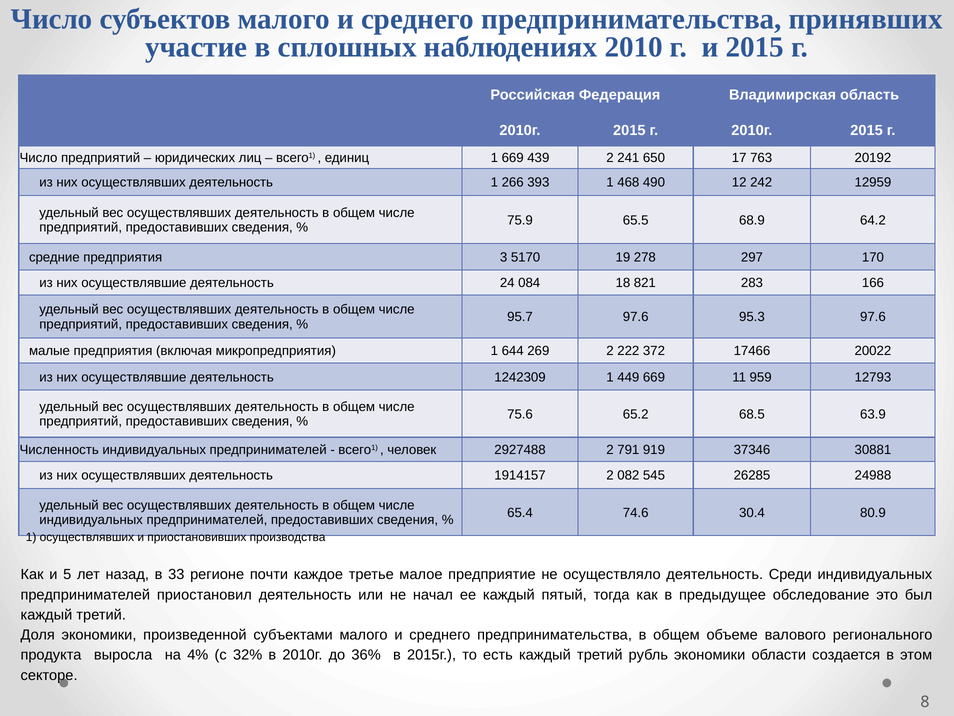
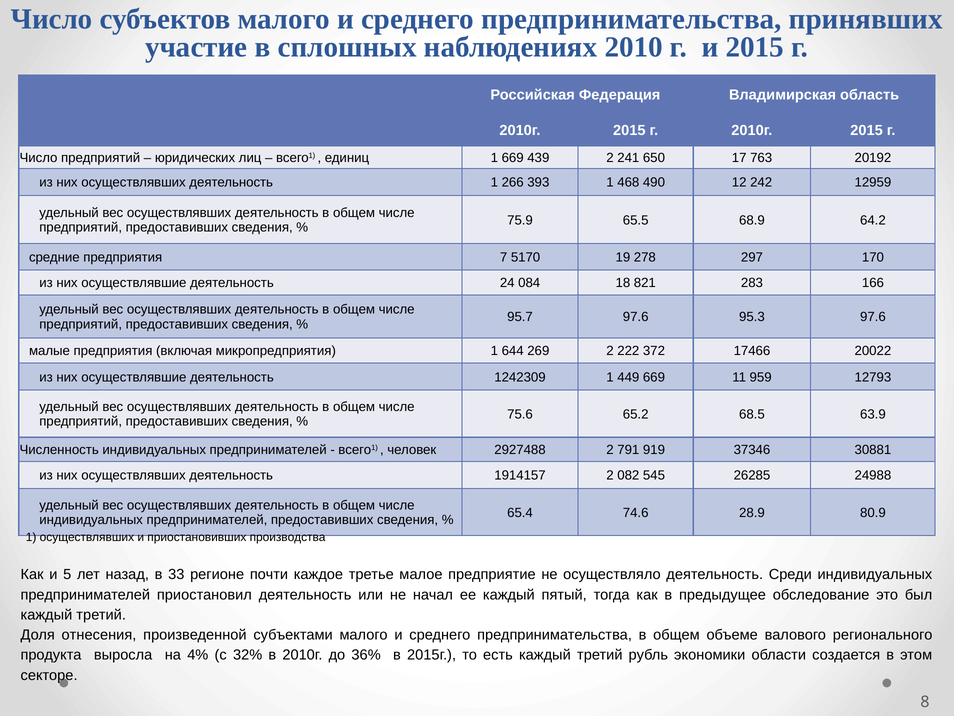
3: 3 -> 7 (504, 257)
30.4: 30.4 -> 28.9 (752, 512)
Доля экономики: экономики -> отнесения (99, 635)
